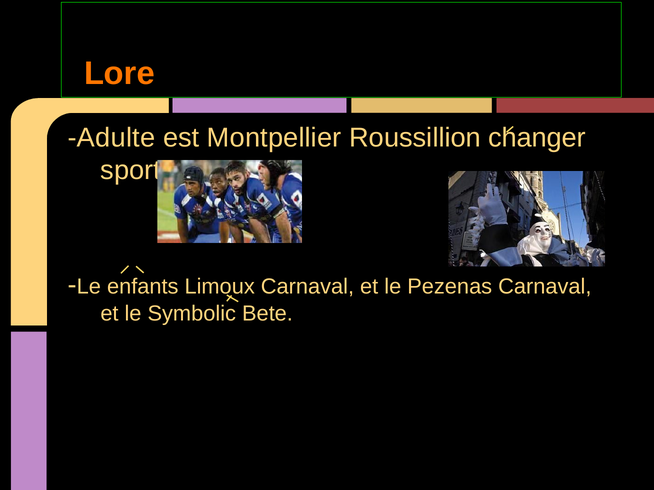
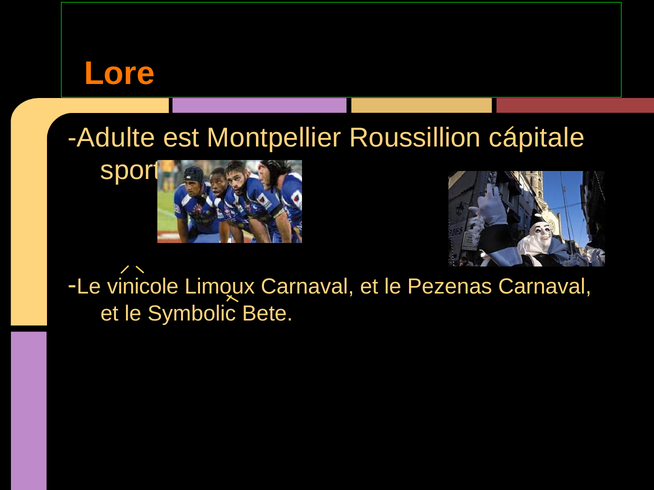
changer: changer -> capitale (537, 138)
enfants: enfants -> vinicole (143, 287)
